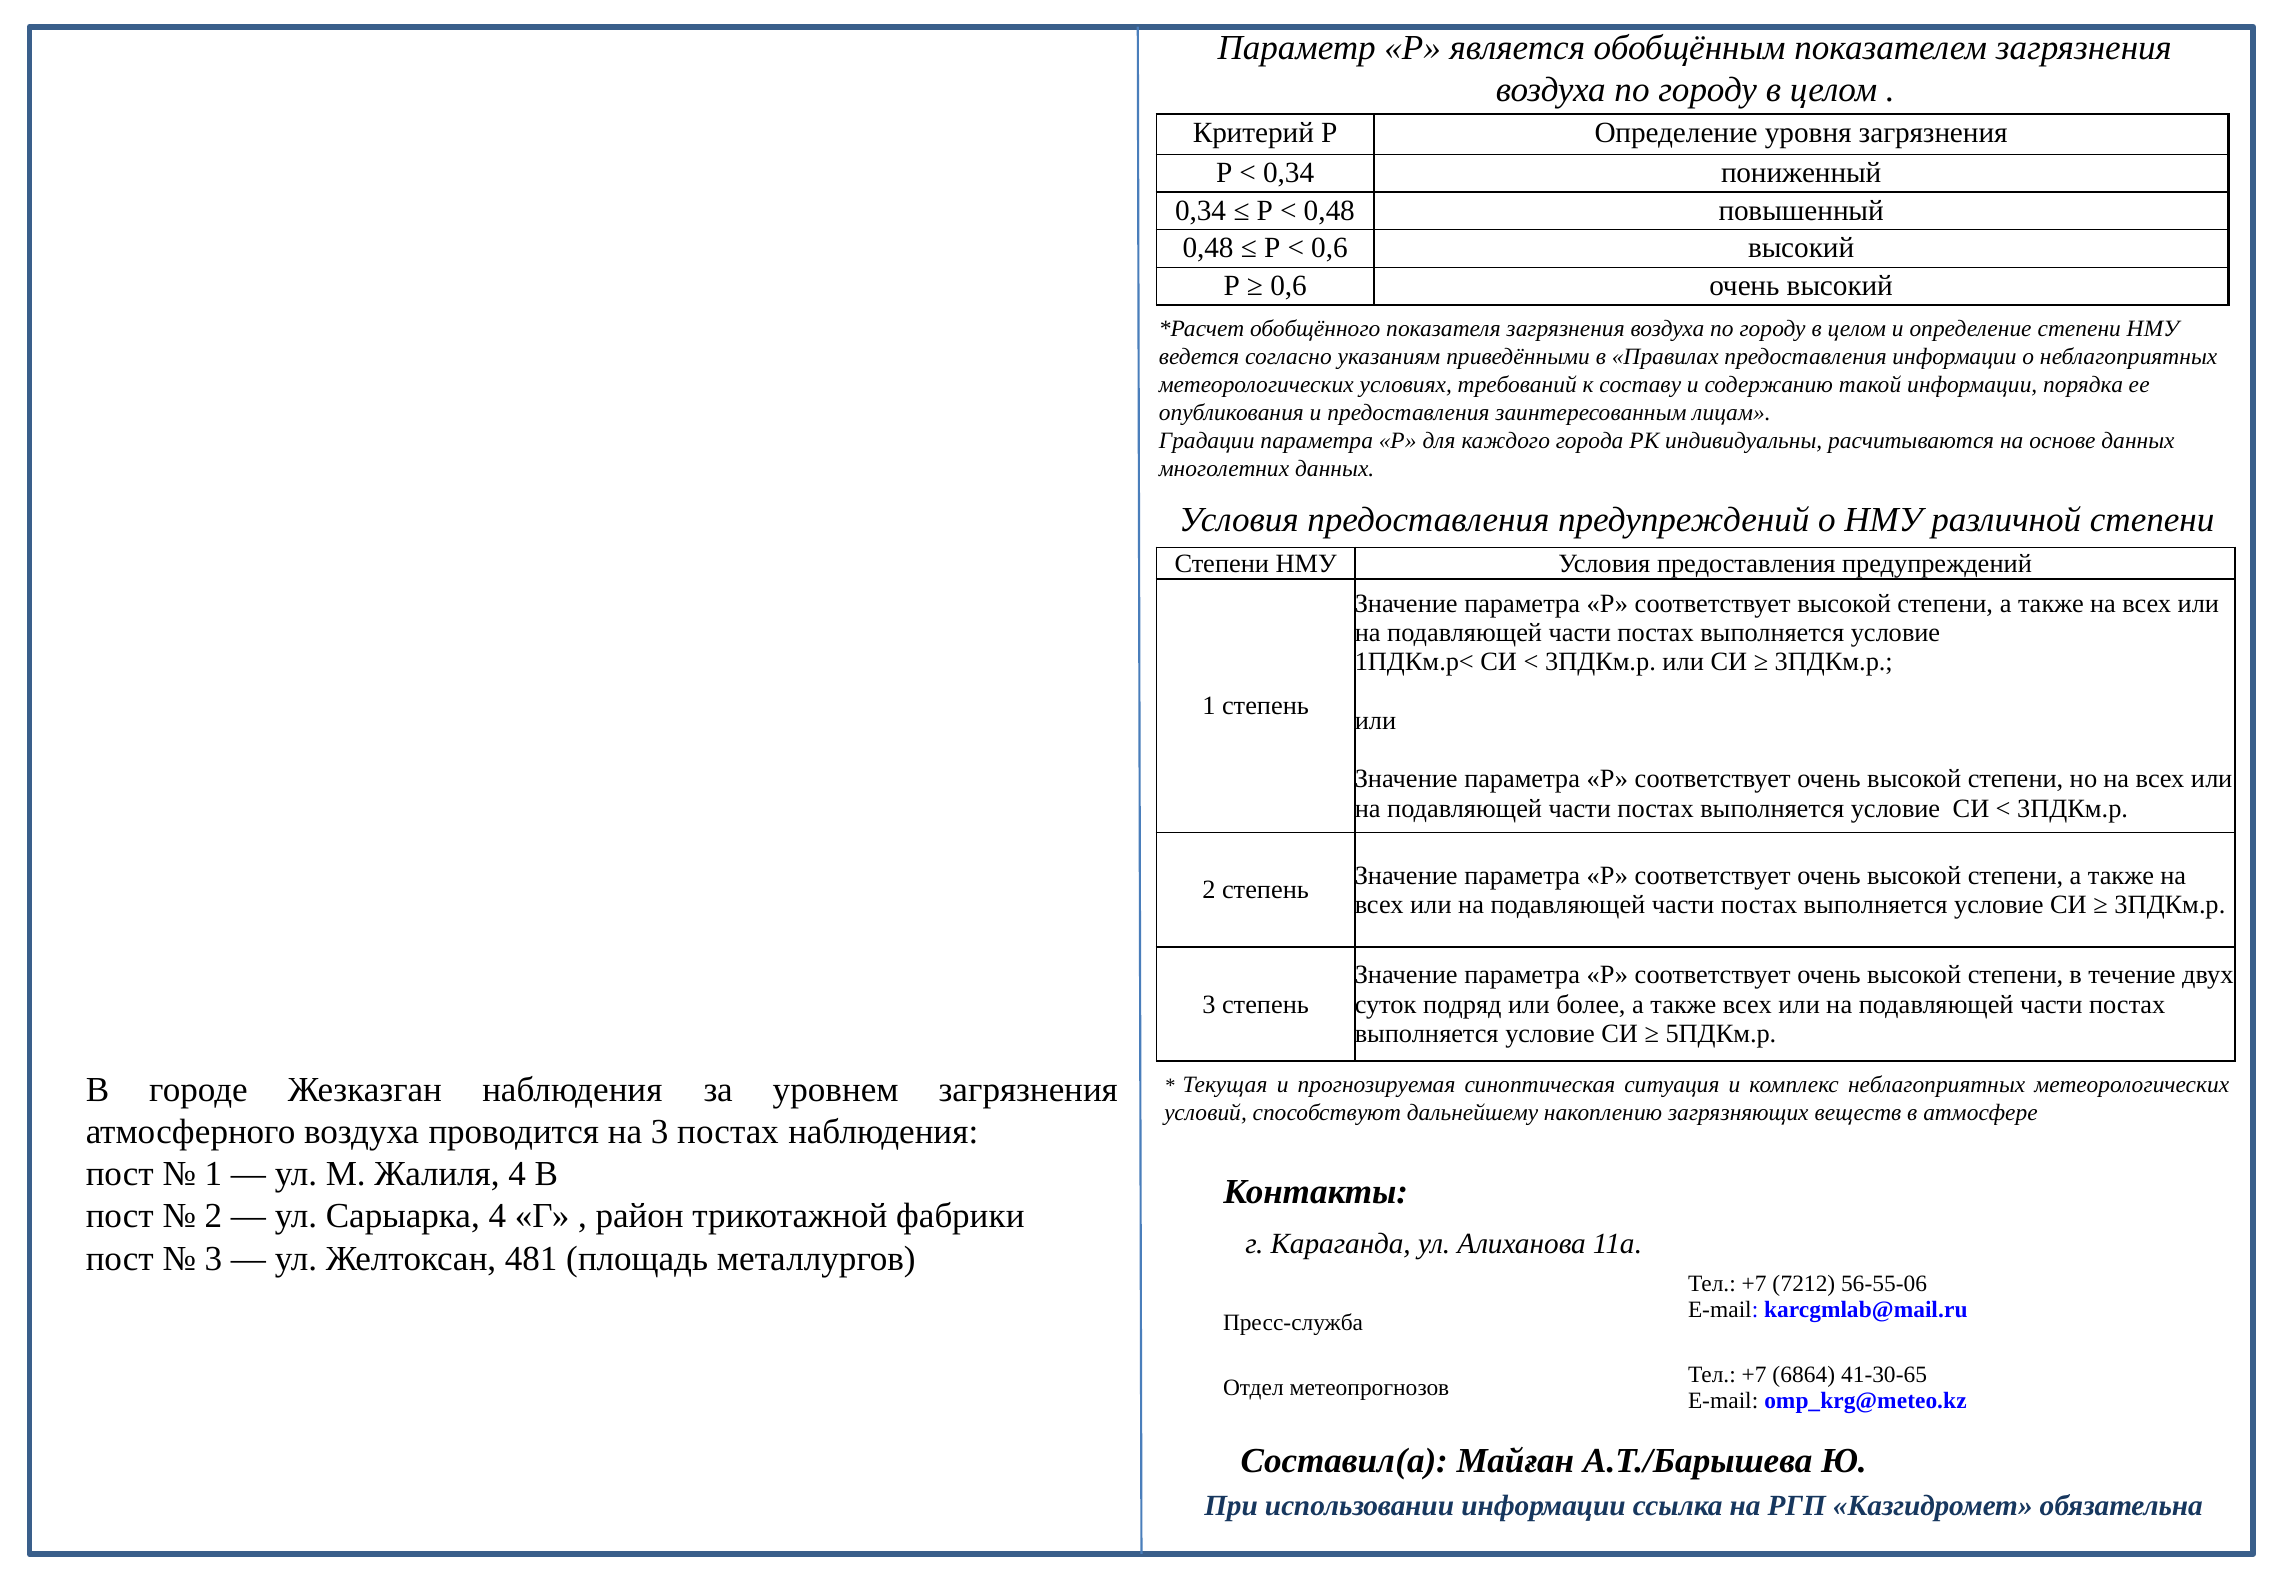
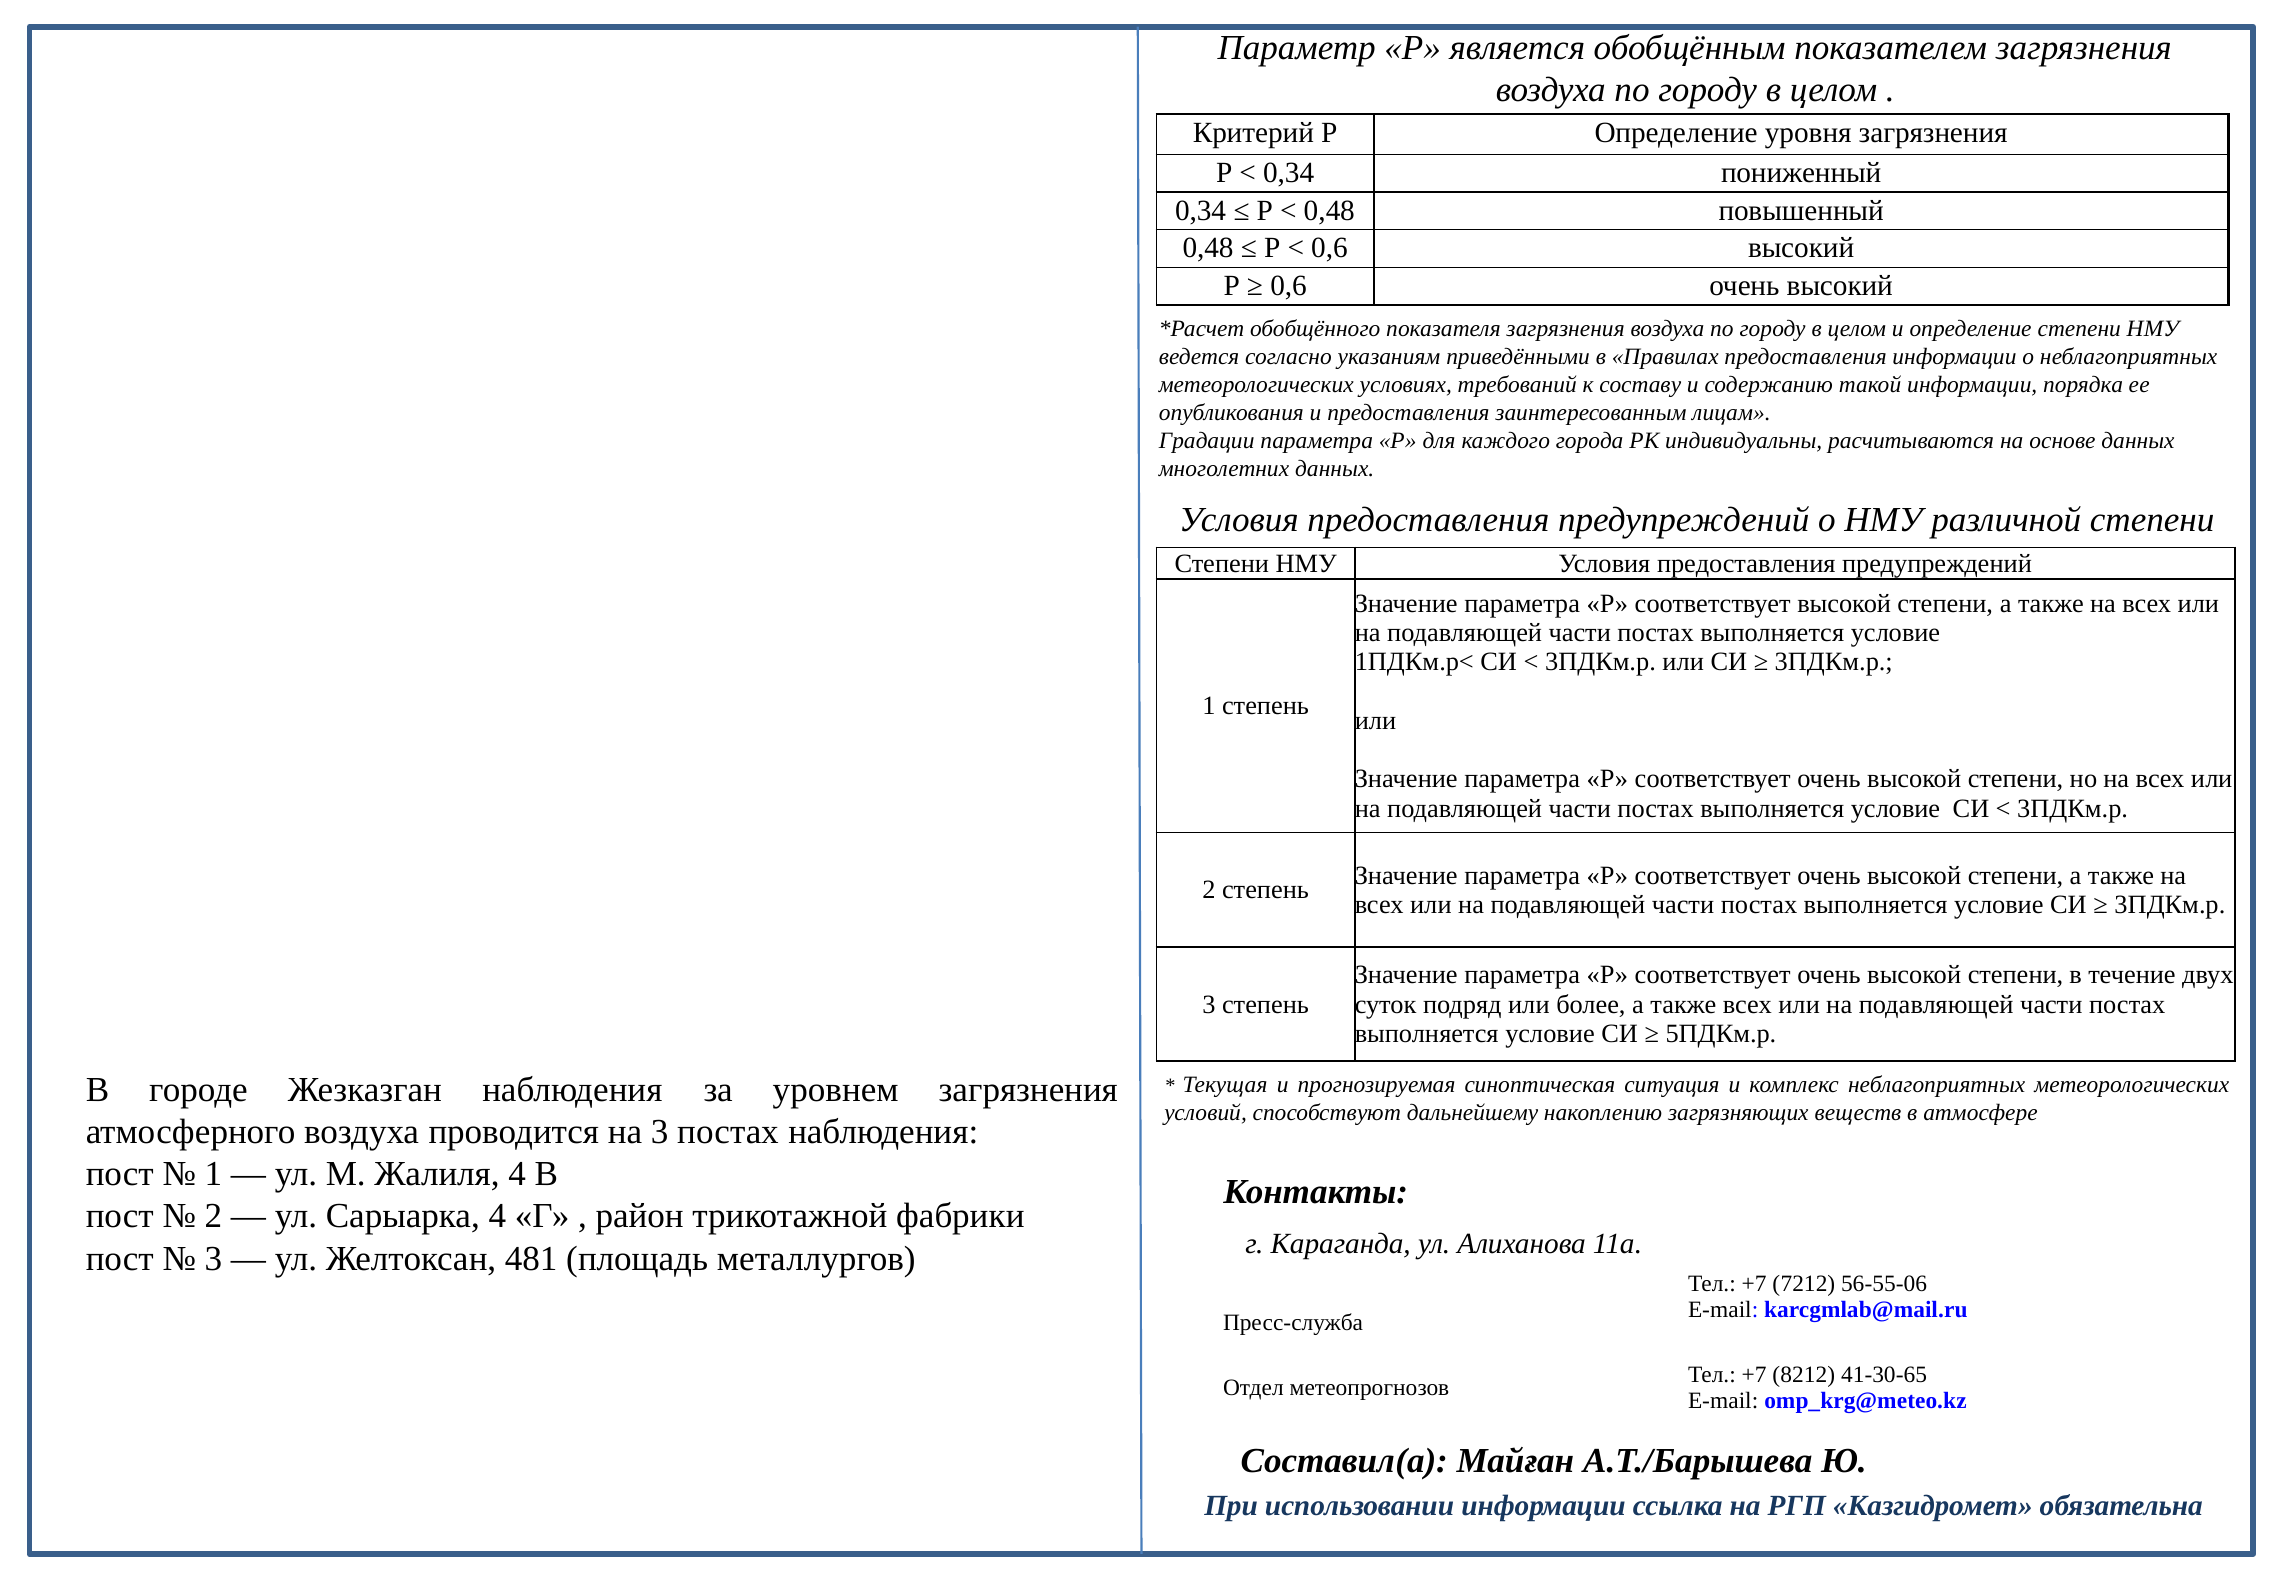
6864: 6864 -> 8212 (1804, 1375)
